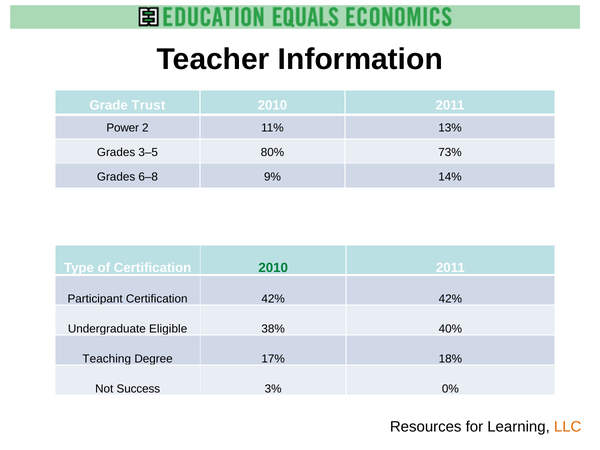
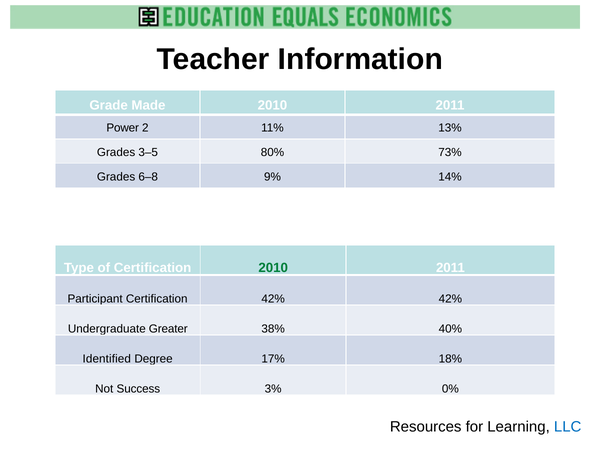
Trust: Trust -> Made (148, 105)
Eligible: Eligible -> Greater (168, 329)
Teaching: Teaching -> Identified (107, 359)
LLC colour: orange -> blue (568, 427)
